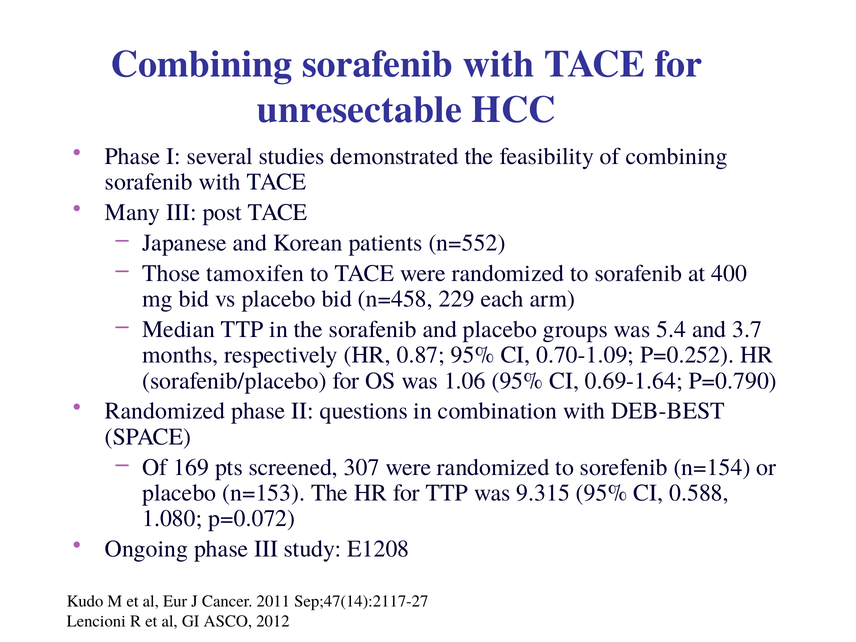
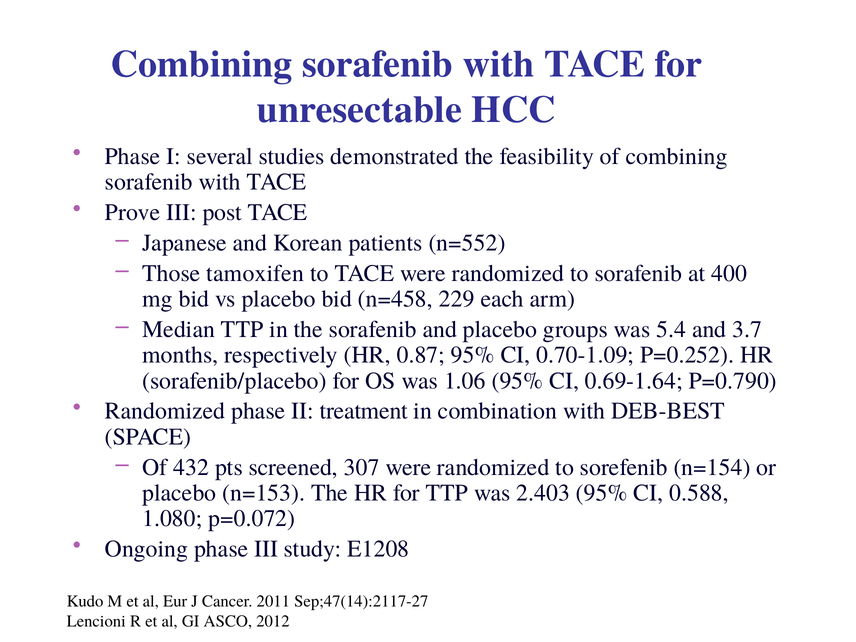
Many: Many -> Prove (133, 212)
questions: questions -> treatment (364, 411)
169: 169 -> 432 (191, 467)
9.315: 9.315 -> 2.403 (543, 493)
